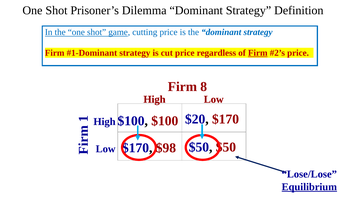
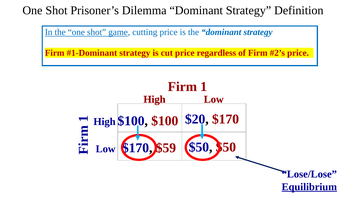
Firm underline: present -> none (258, 53)
Firm 8: 8 -> 1 (204, 87)
$98: $98 -> $59 (166, 147)
